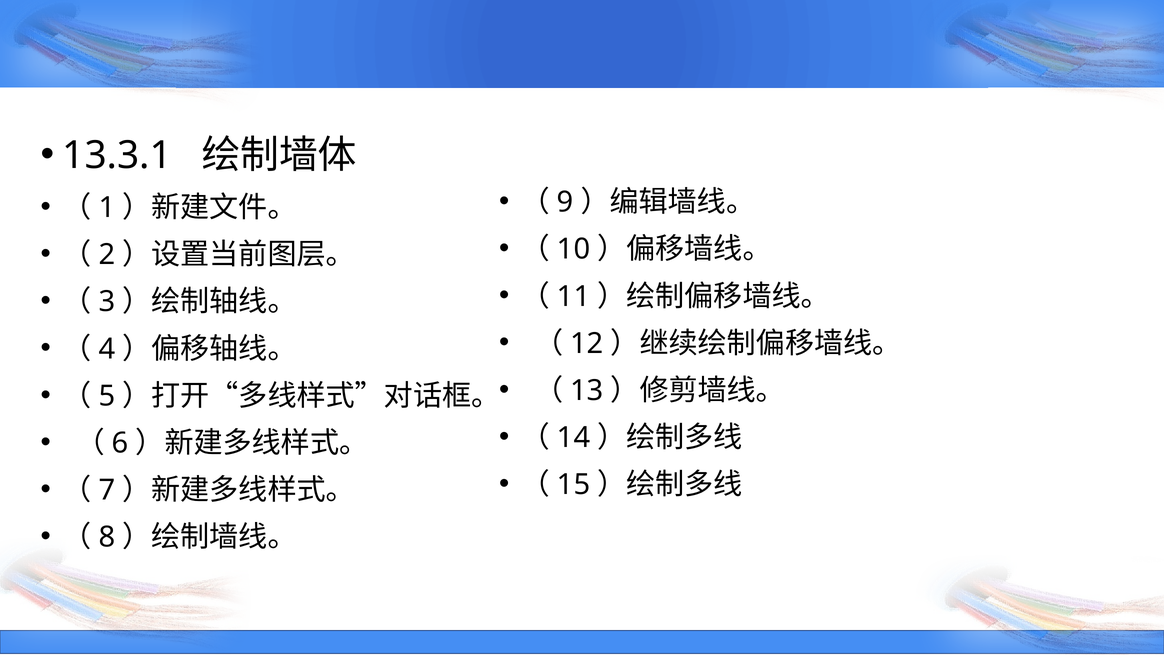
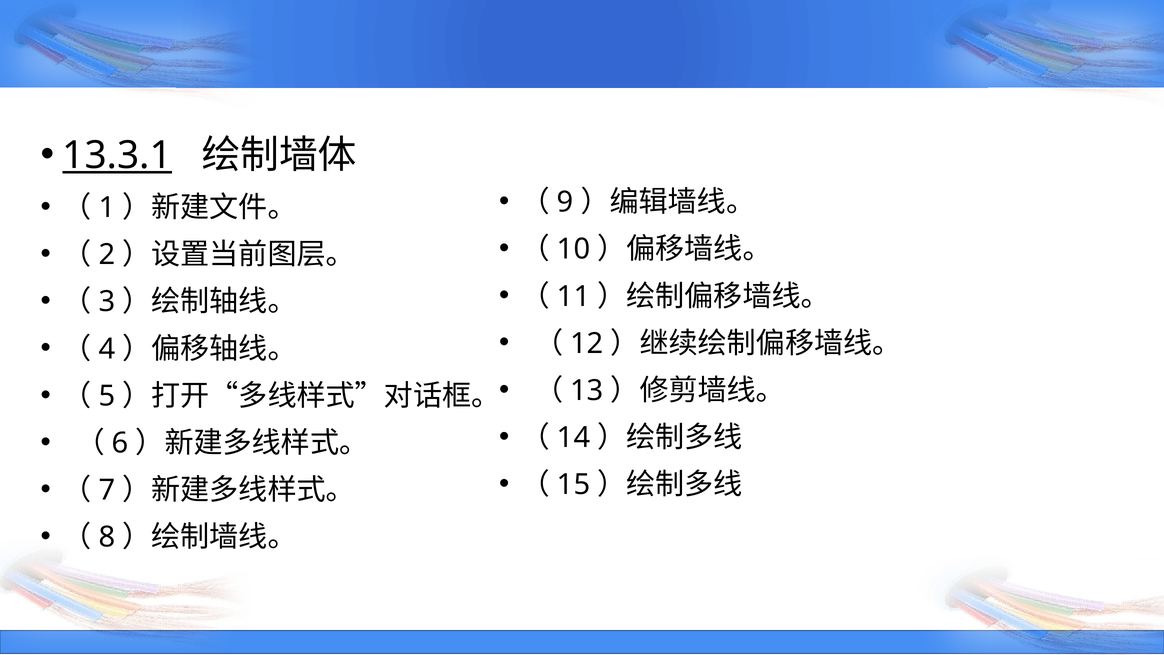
13.3.1 underline: none -> present (117, 155)
